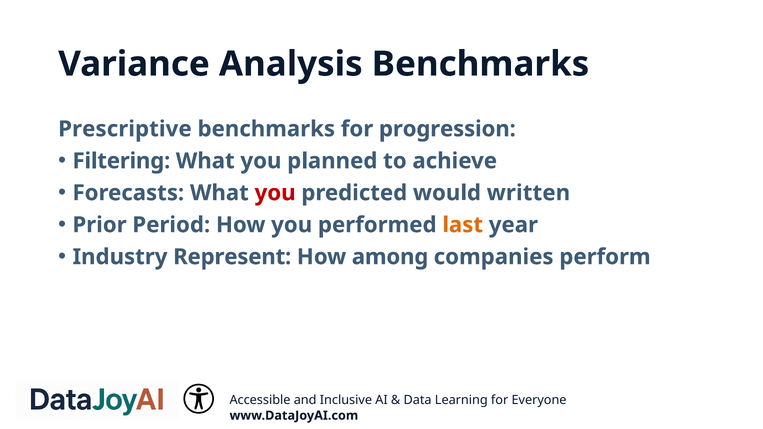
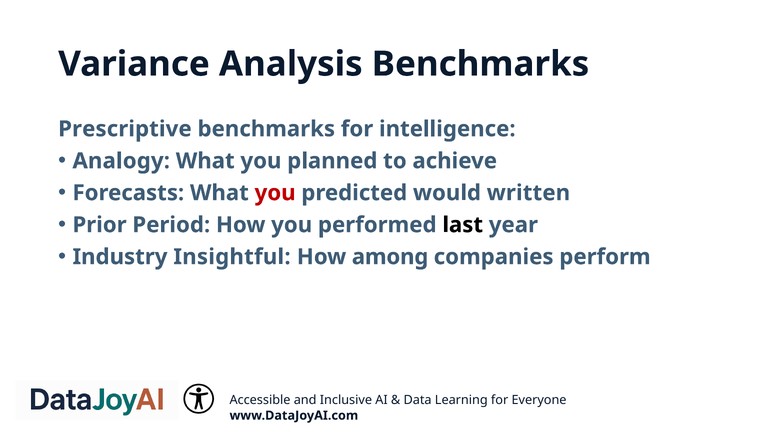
progression: progression -> intelligence (447, 129)
Filtering: Filtering -> Analogy (121, 161)
last colour: orange -> black (463, 225)
Represent: Represent -> Insightful (232, 257)
